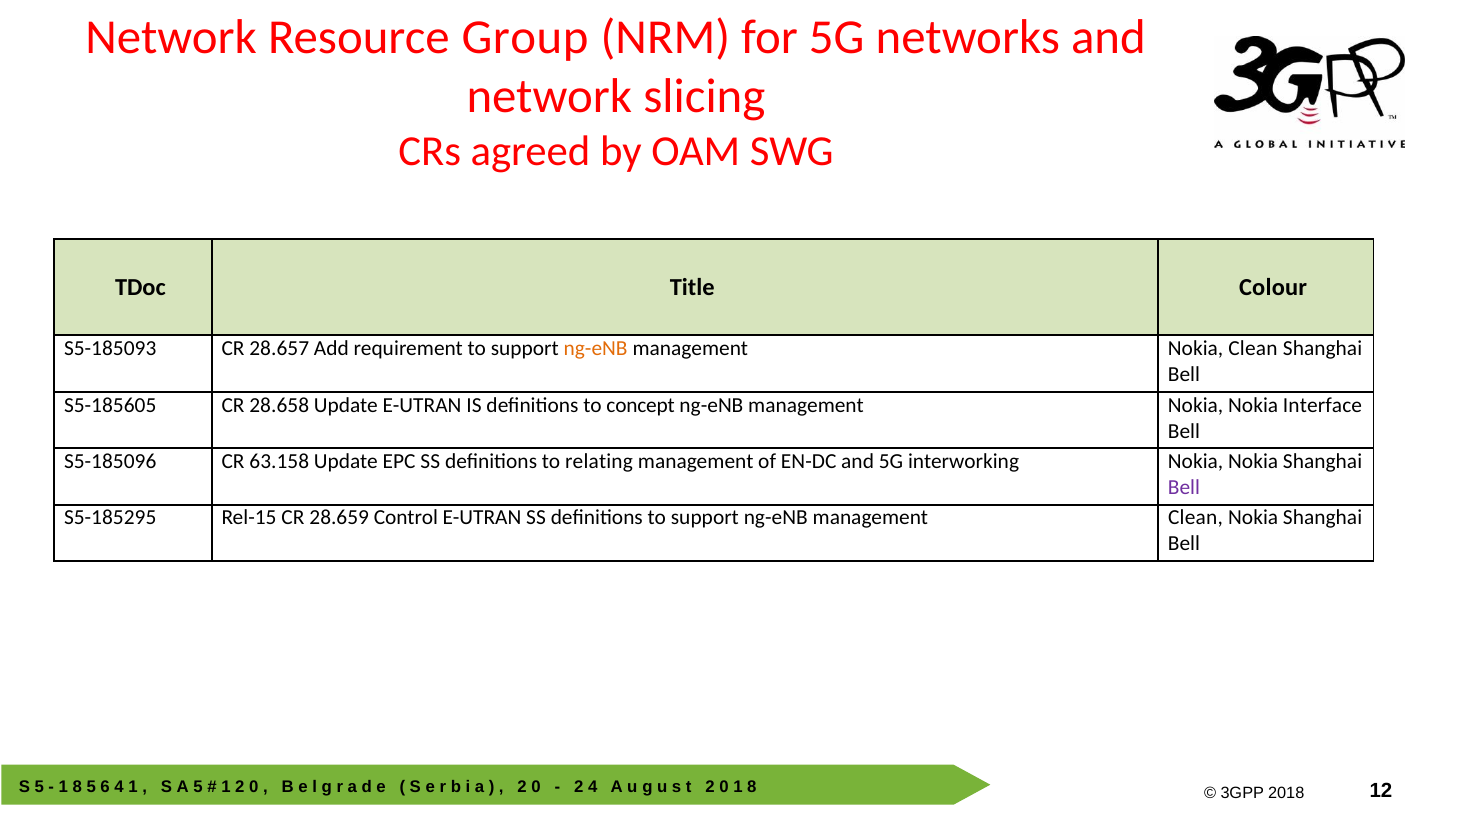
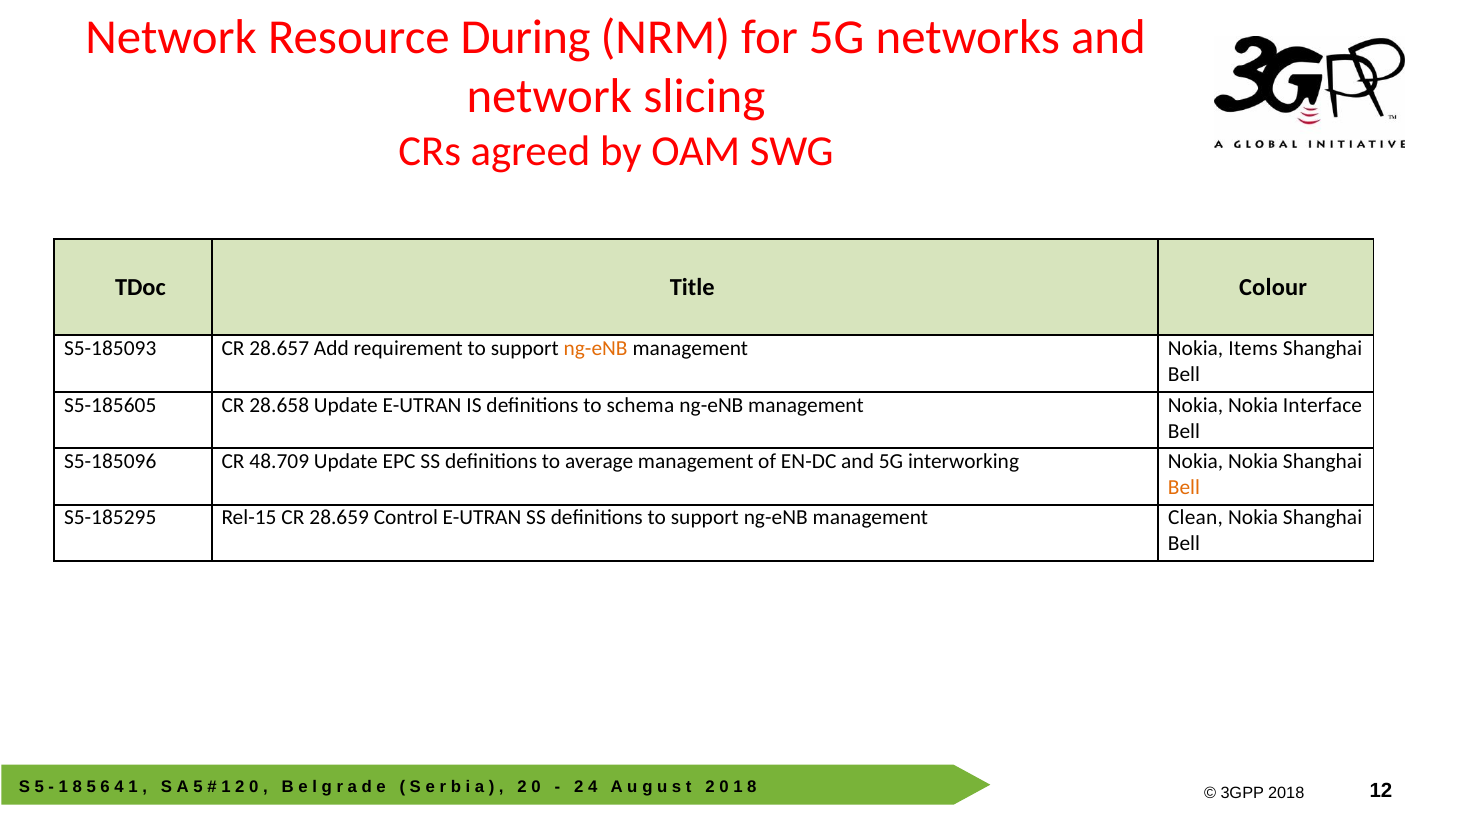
Group: Group -> During (526, 38)
Nokia Clean: Clean -> Items (1253, 349)
concept: concept -> schema (640, 405)
63.158: 63.158 -> 48.709 (279, 462)
relating: relating -> average (599, 462)
Bell colour: purple -> orange (1184, 488)
